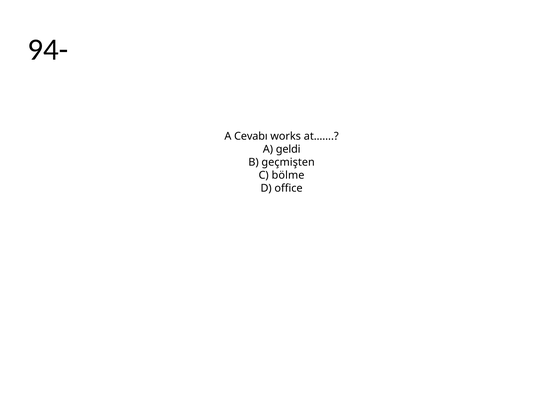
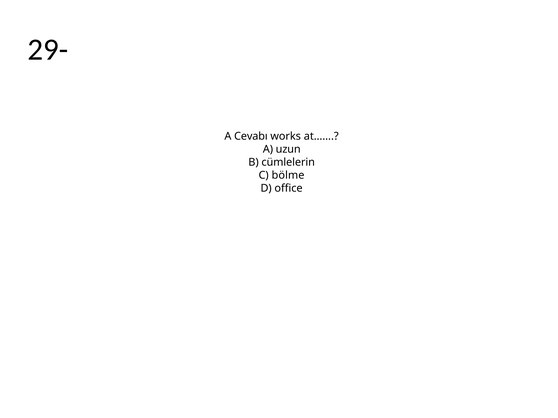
94-: 94- -> 29- (48, 50)
geldi: geldi -> uzun (288, 149)
geçmişten: geçmişten -> cümlelerin (288, 163)
